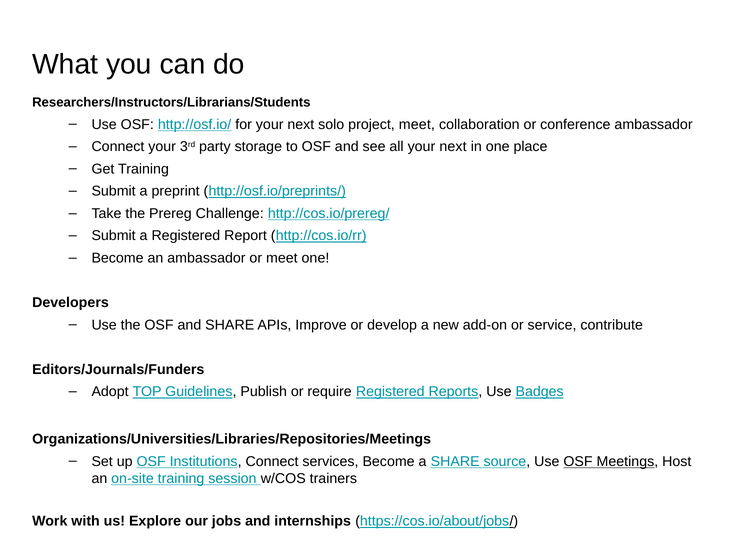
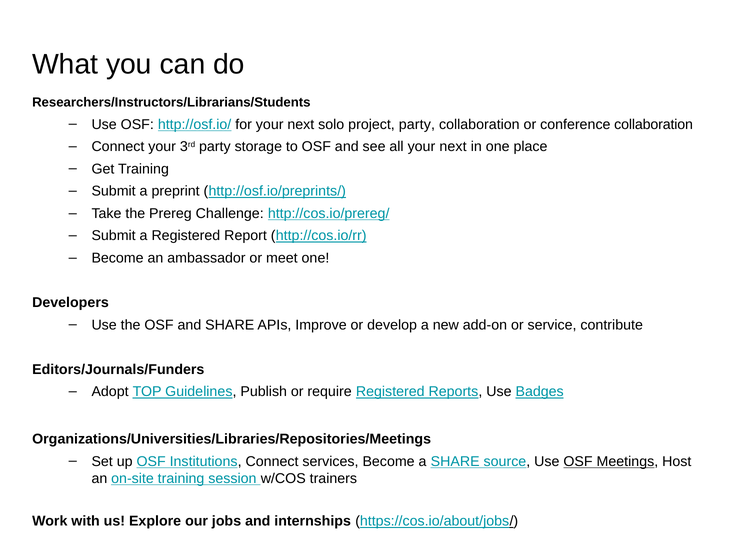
project meet: meet -> party (417, 125)
conference ambassador: ambassador -> collaboration (654, 125)
